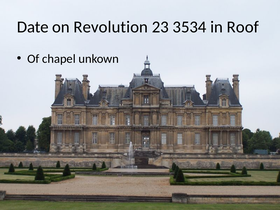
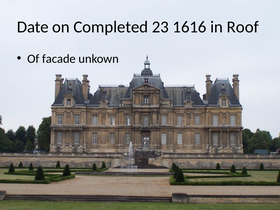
Revolution: Revolution -> Completed (111, 27)
3534: 3534 -> 1616 (189, 27)
chapel: chapel -> facade (59, 59)
